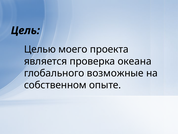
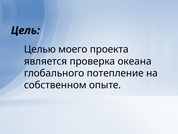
возможные: возможные -> потепление (115, 73)
